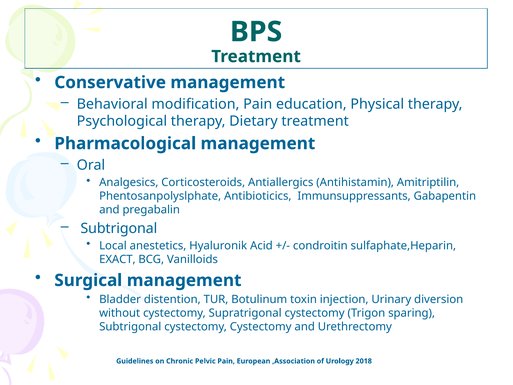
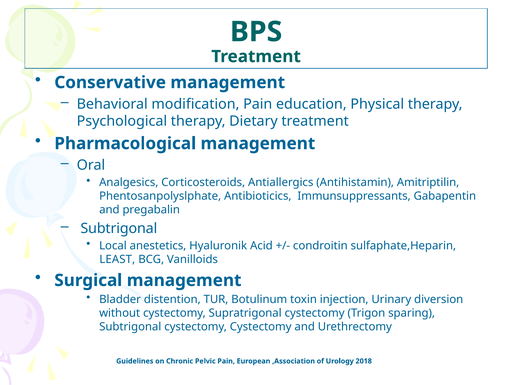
EXACT: EXACT -> LEAST (117, 259)
